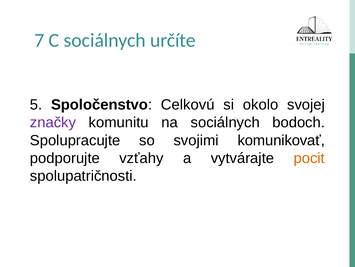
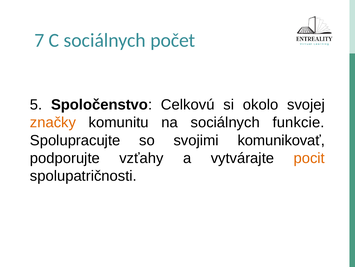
určíte: určíte -> počet (173, 40)
značky colour: purple -> orange (53, 122)
bodoch: bodoch -> funkcie (299, 122)
